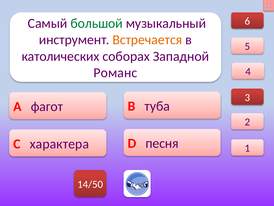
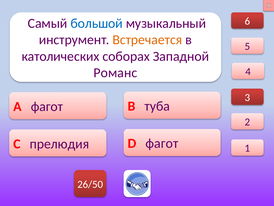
большой colour: green -> blue (97, 23)
D песня: песня -> фагот (162, 143)
характера: характера -> прелюдия (59, 144)
14/50: 14/50 -> 26/50 (90, 184)
